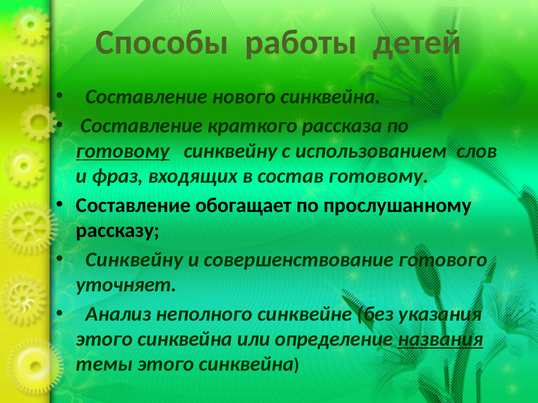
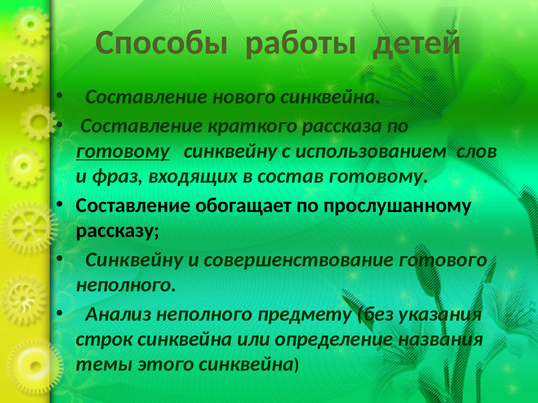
уточняет: уточняет -> неполного (126, 285)
синквейне: синквейне -> предмету (305, 314)
этого: этого -> строк (104, 339)
названия underline: present -> none (440, 339)
